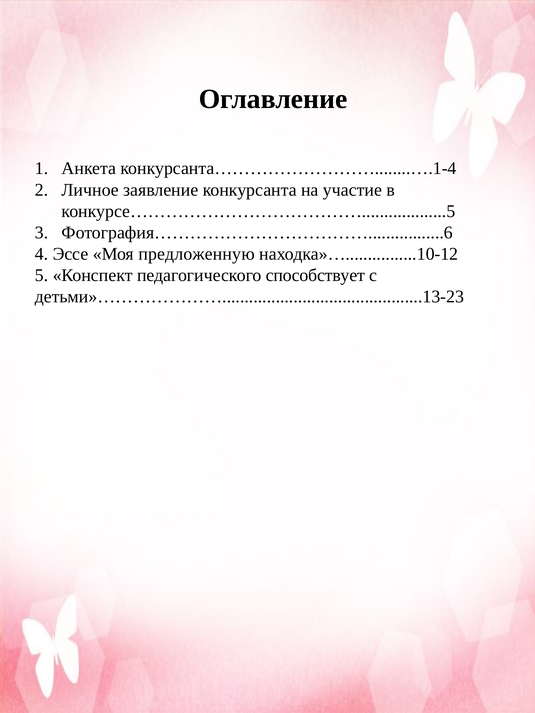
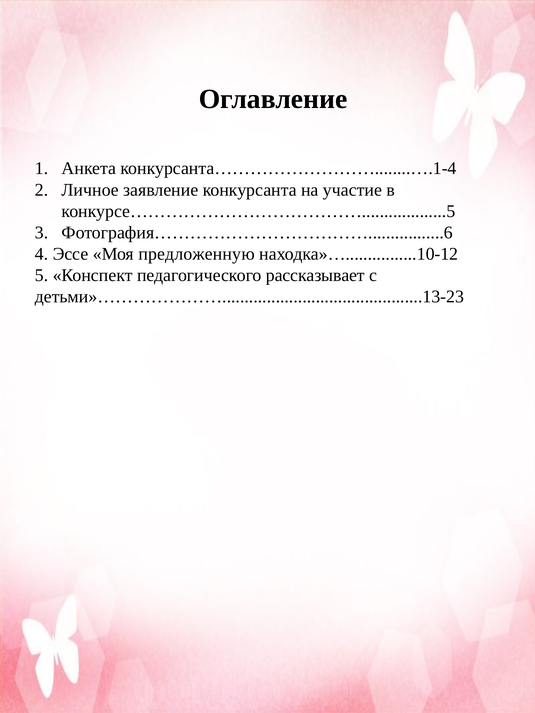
способствует: способствует -> рассказывает (315, 275)
